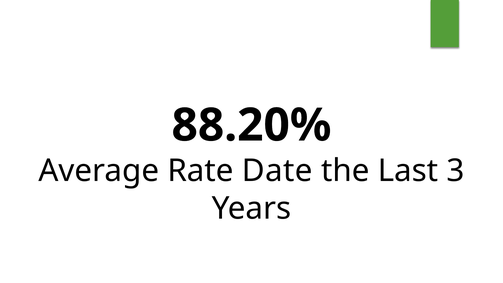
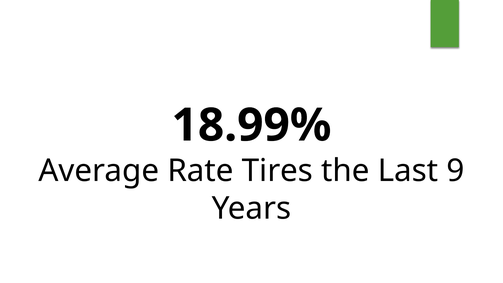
88.20%: 88.20% -> 18.99% (251, 125)
Date: Date -> Tires (277, 171)
3: 3 -> 9 (456, 171)
